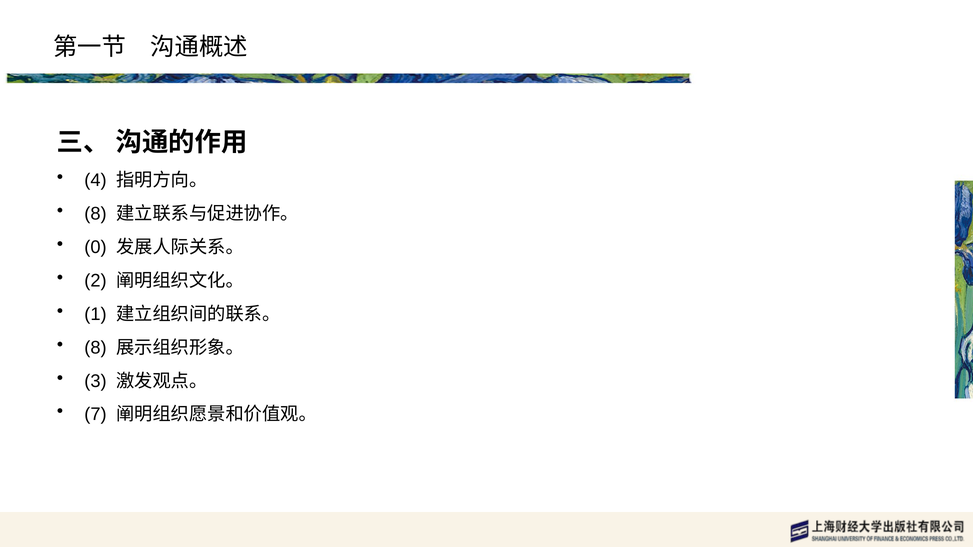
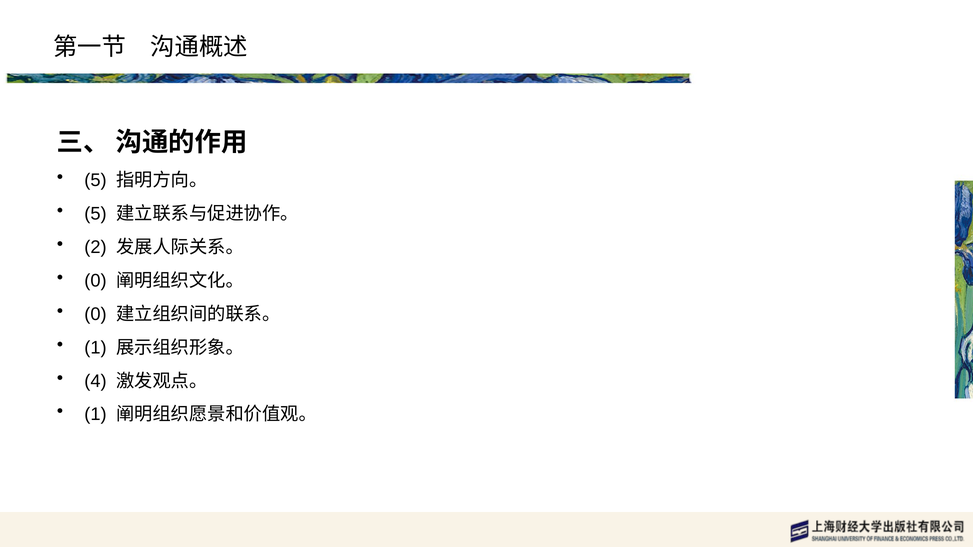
4: 4 -> 5 (95, 181)
8: 8 -> 5 (95, 214)
0: 0 -> 2 (95, 247)
2: 2 -> 0 (95, 281)
1: 1 -> 0 (95, 314)
8: 8 -> 1 (95, 348)
3: 3 -> 4 (95, 381)
7: 7 -> 1 (95, 415)
